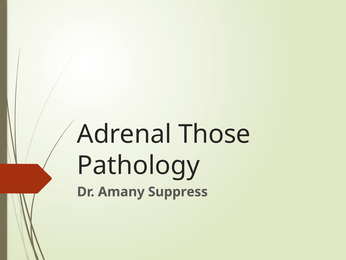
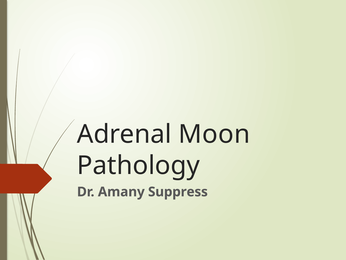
Those: Those -> Moon (214, 134)
